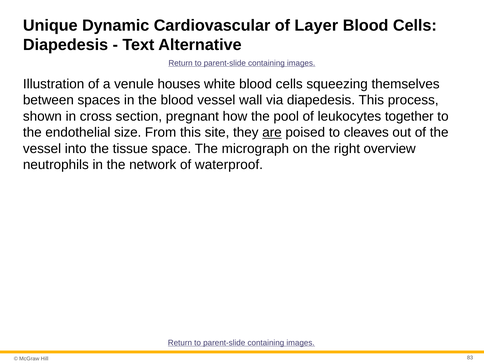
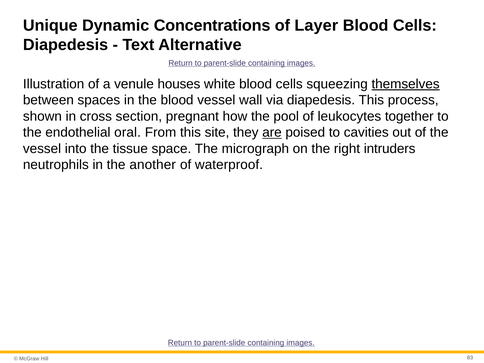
Cardiovascular: Cardiovascular -> Concentrations (212, 26)
themselves underline: none -> present (406, 84)
size: size -> oral (128, 132)
cleaves: cleaves -> cavities (366, 132)
overview: overview -> intruders (390, 149)
network: network -> another (153, 165)
